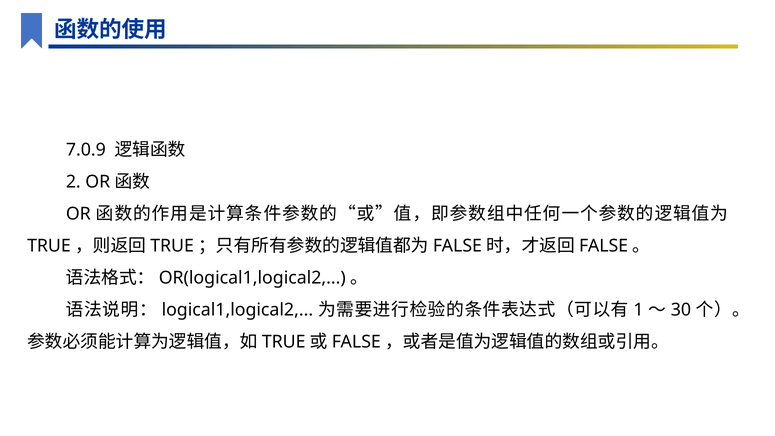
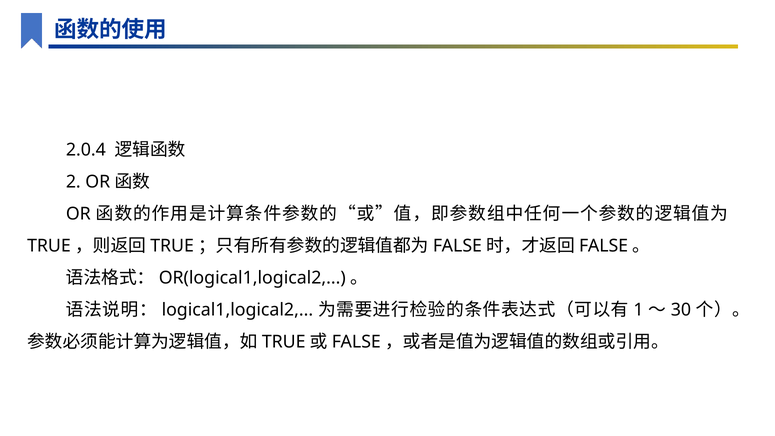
7.0.9: 7.0.9 -> 2.0.4 (86, 150)
